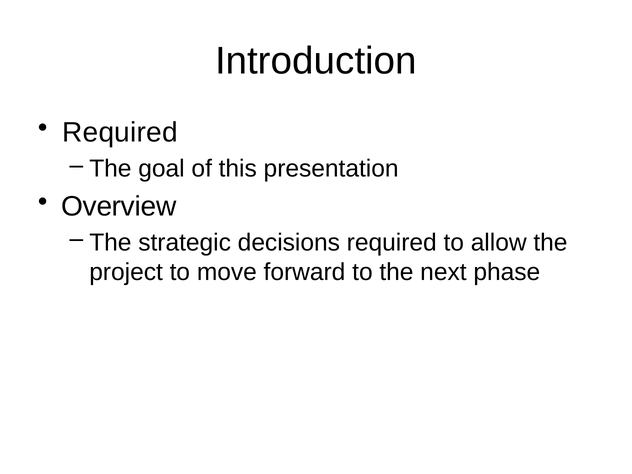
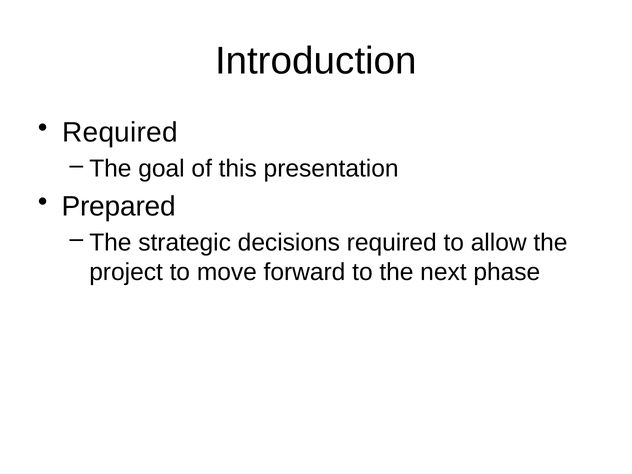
Overview: Overview -> Prepared (119, 206)
